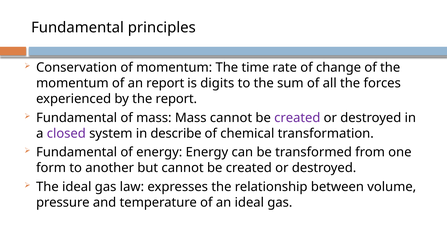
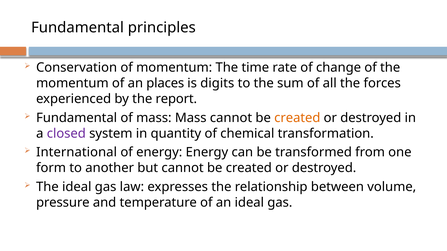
an report: report -> places (165, 83)
created colour: purple -> orange (297, 118)
describe: describe -> quantity (176, 134)
Fundamental: Fundamental -> International (77, 153)
